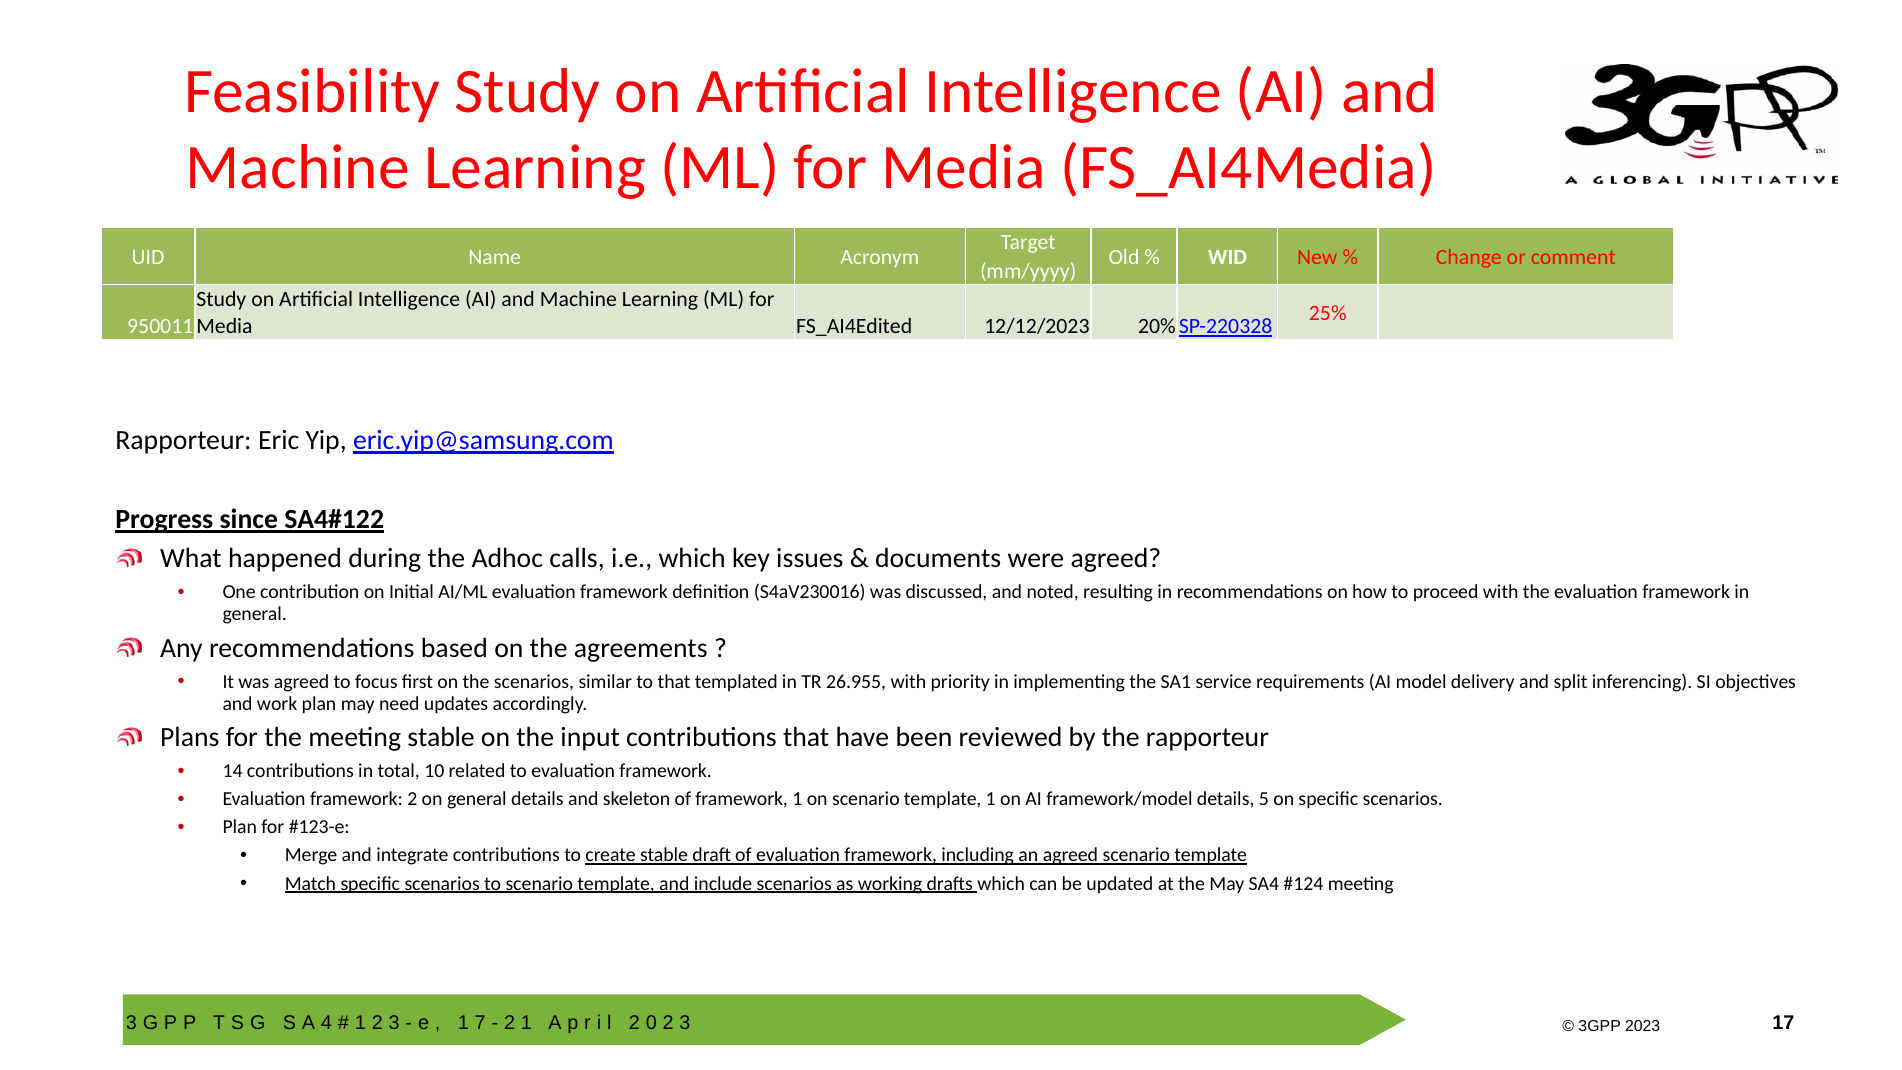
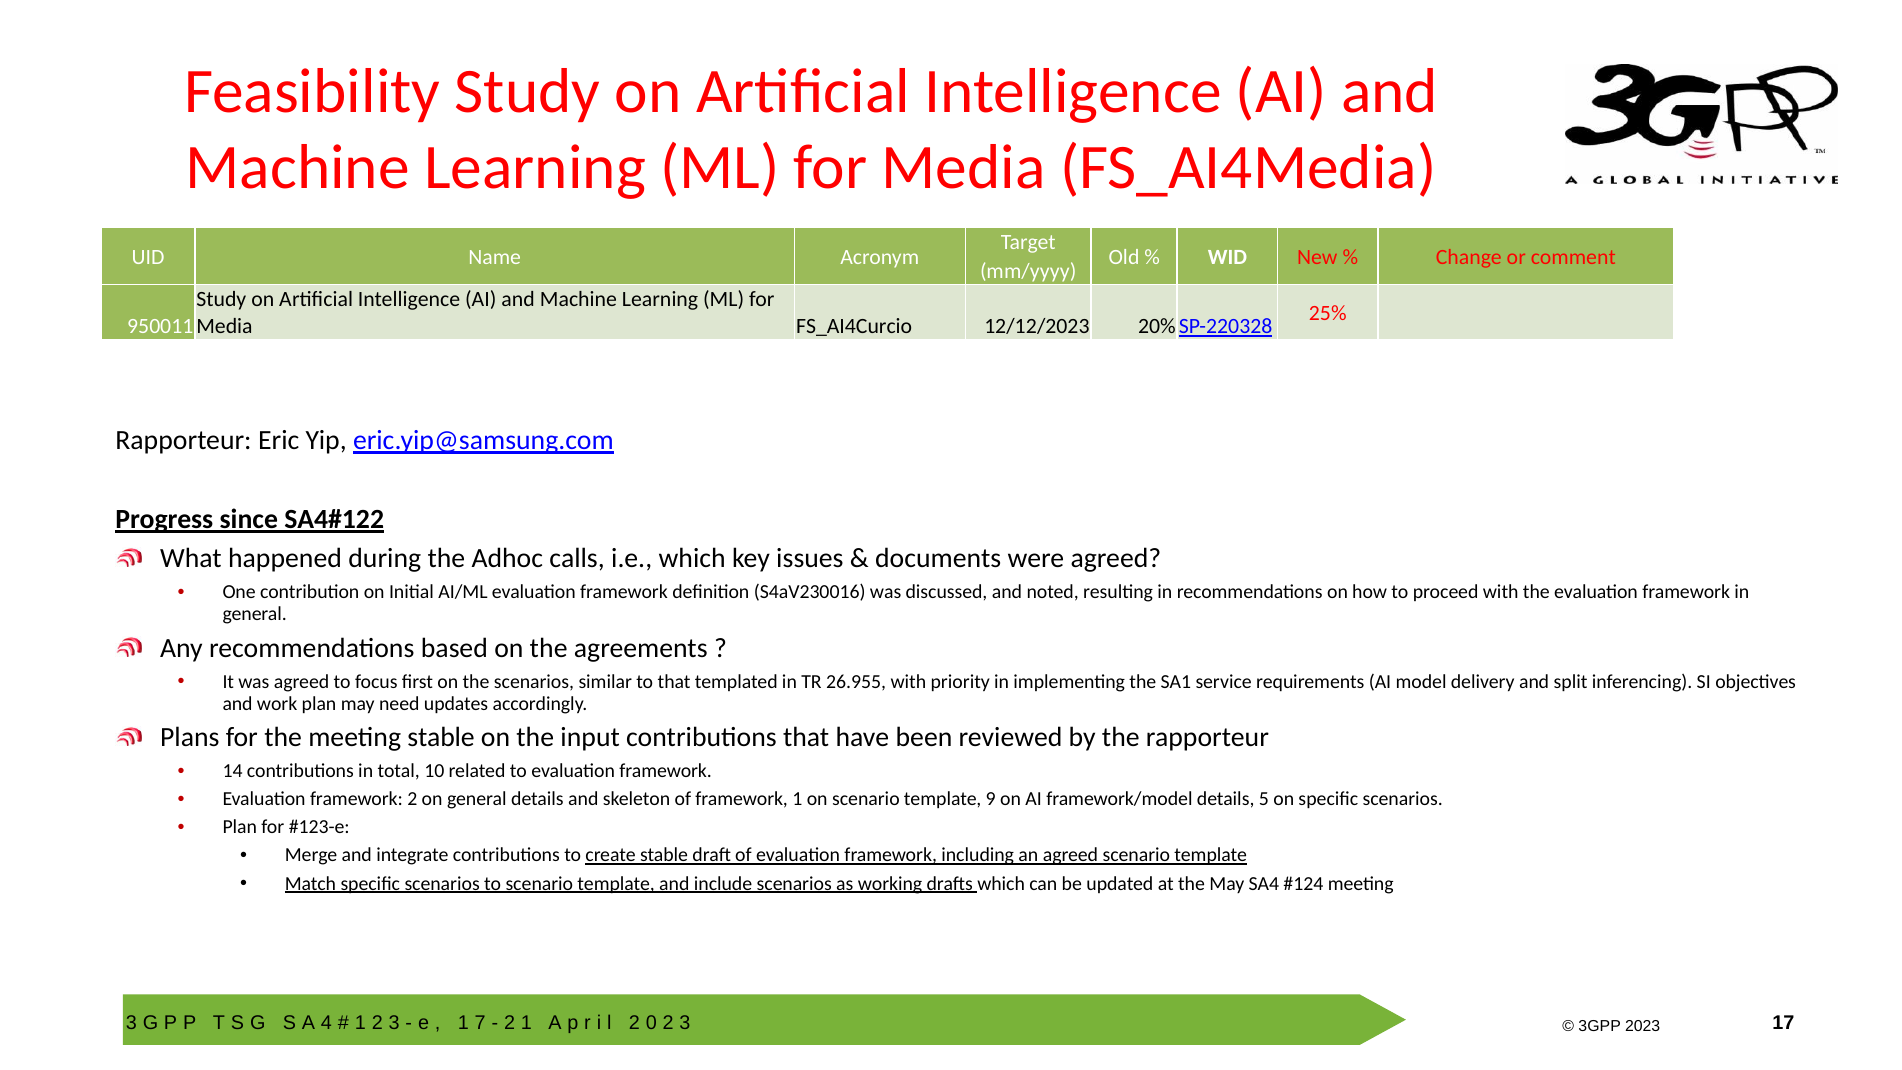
FS_AI4Edited: FS_AI4Edited -> FS_AI4Curcio (854, 327)
template 1: 1 -> 9 (991, 799)
